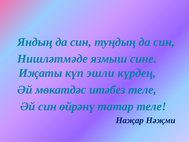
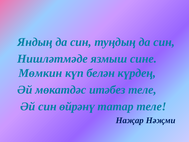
Иҗаты: Иҗаты -> Мөмкин (40, 73)
эшли: эшли -> белән (101, 73)
